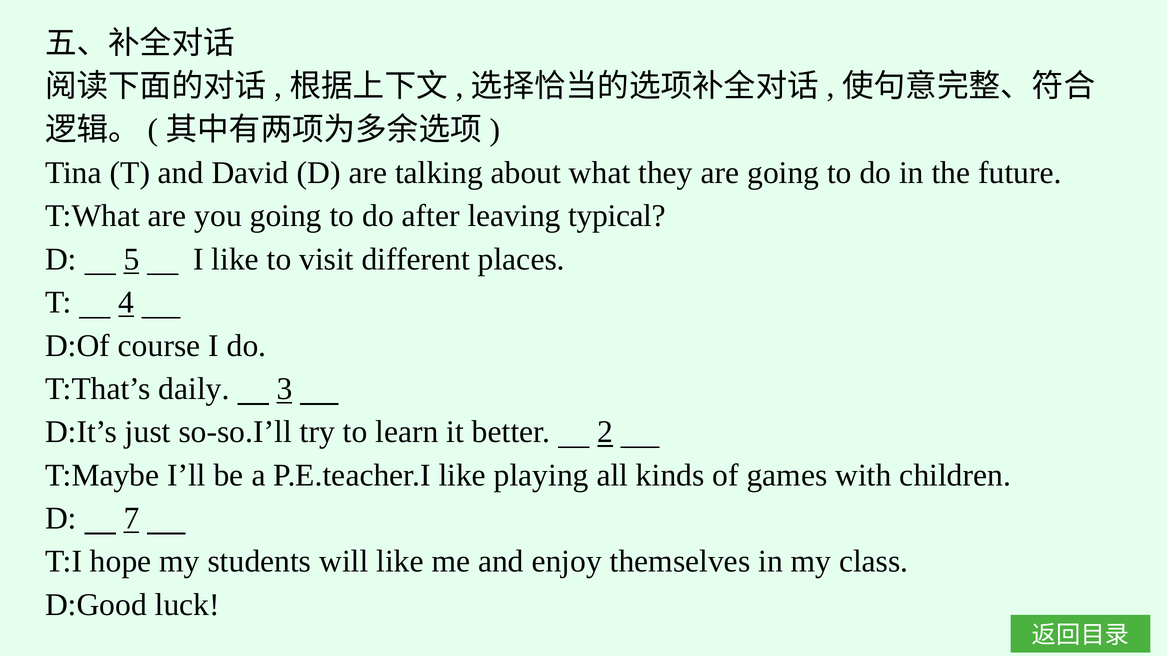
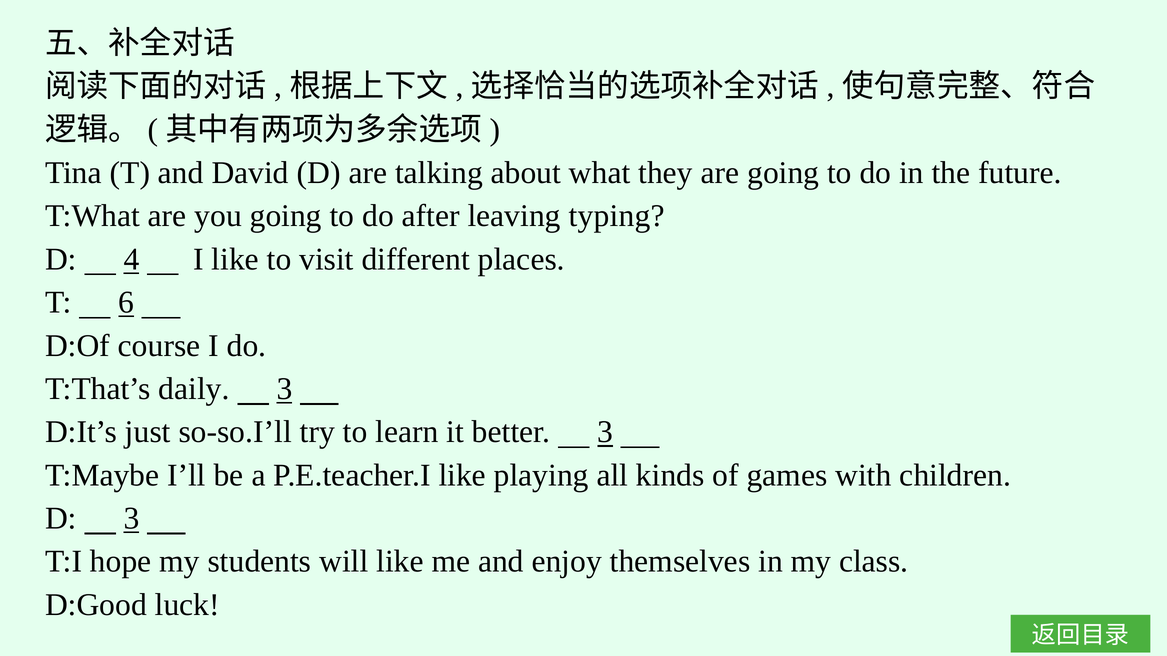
typical: typical -> typing (617, 216)
5: 5 -> 4 (131, 259)
4: 4 -> 6 (126, 303)
better 2: 2 -> 3 (605, 432)
D 7: 7 -> 3 (131, 519)
